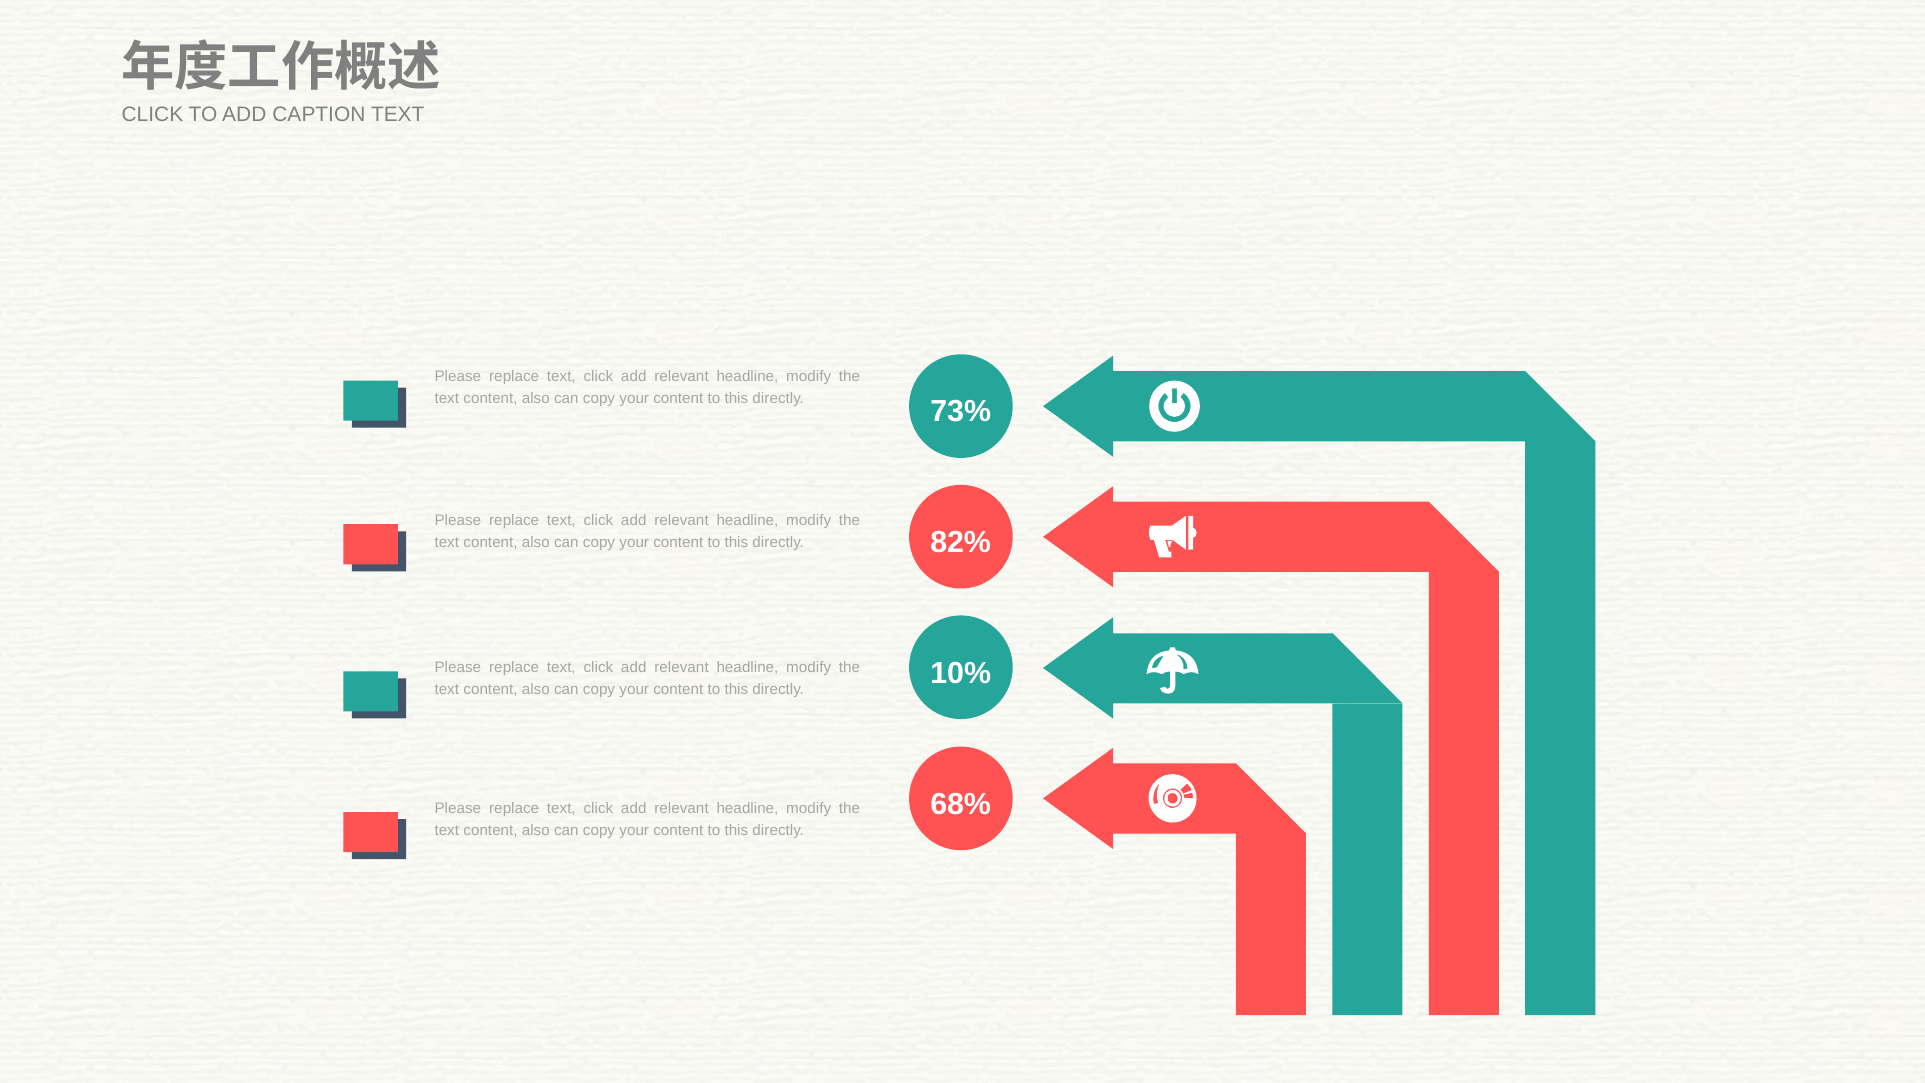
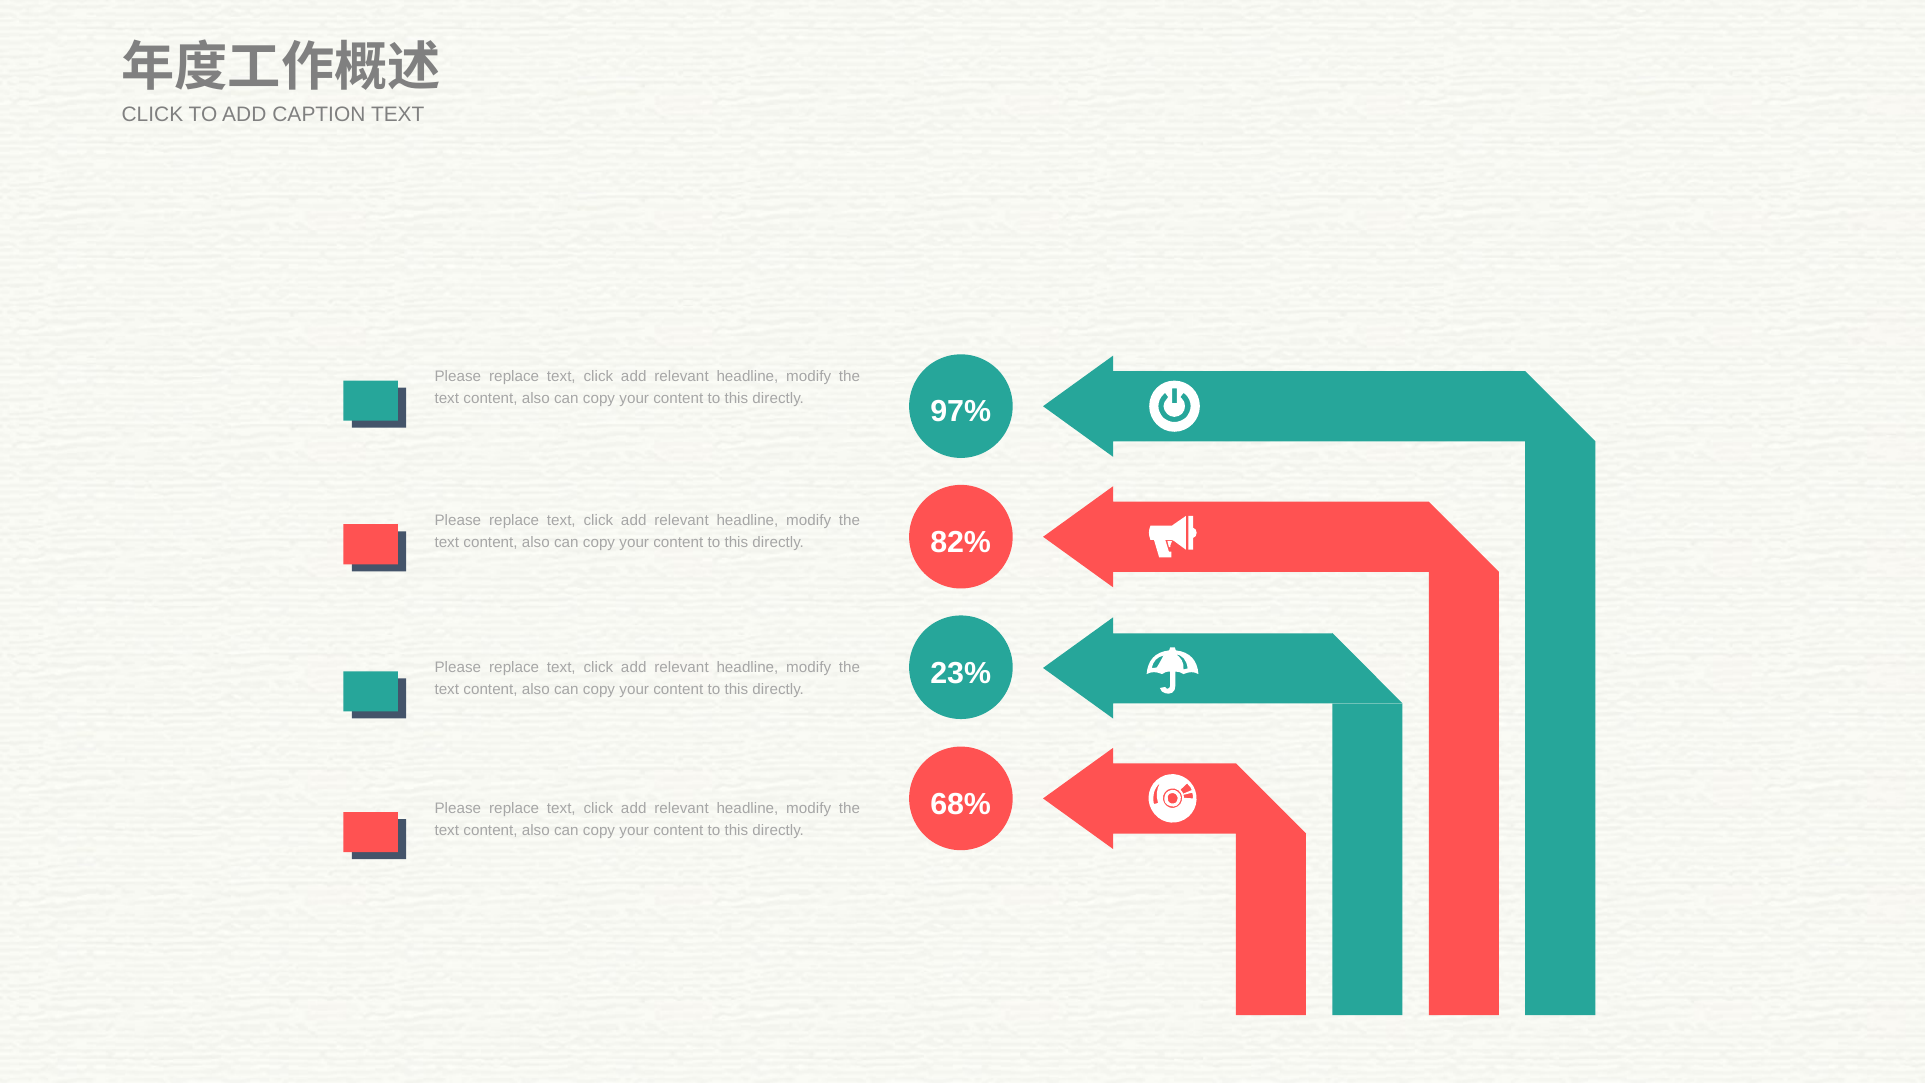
73%: 73% -> 97% (961, 412)
10%: 10% -> 23% (961, 673)
